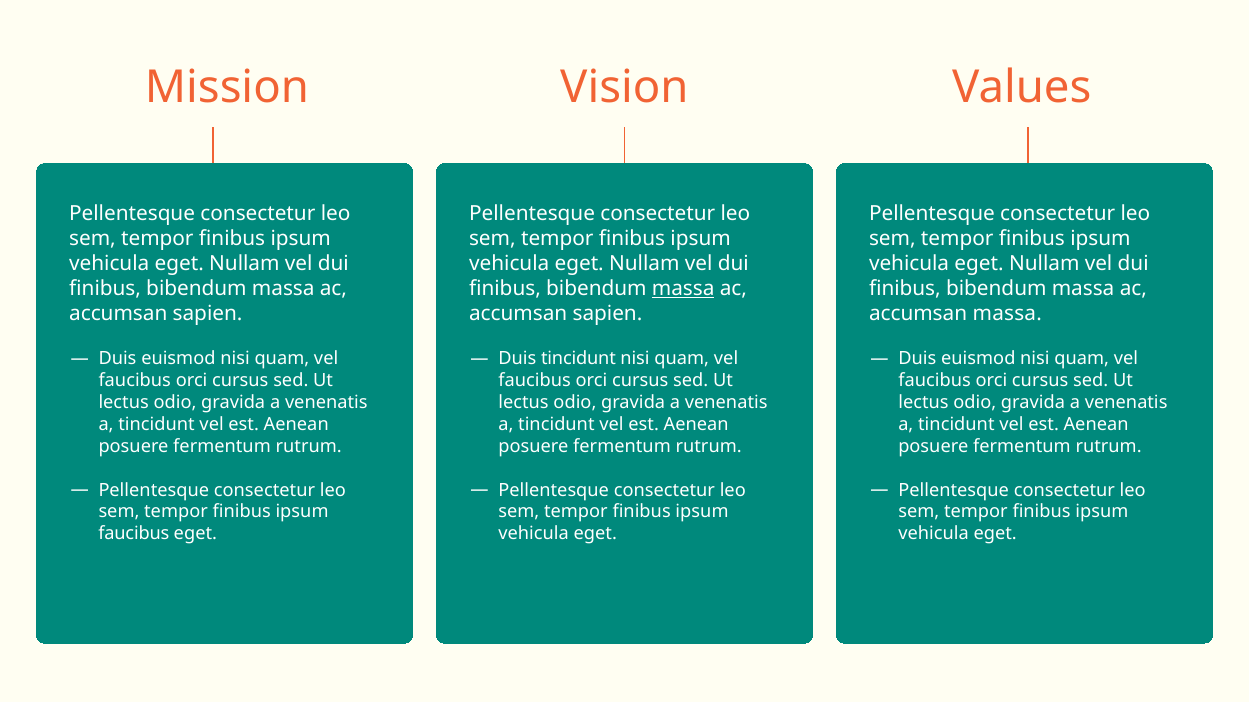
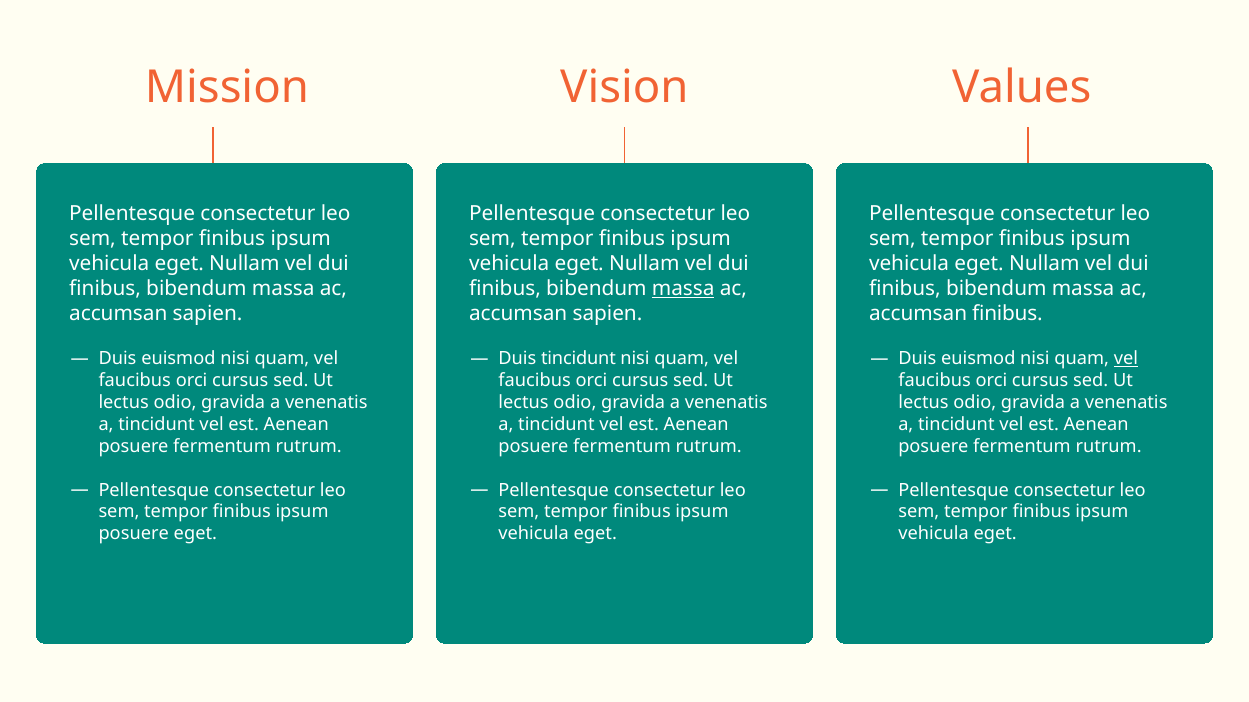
accumsan massa: massa -> finibus (1007, 314)
vel underline: none -> present (1126, 359)
faucibus: faucibus -> posuere (134, 534)
